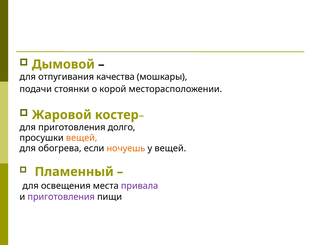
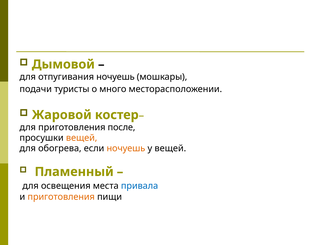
отпугивания качества: качества -> ночуешь (115, 77)
стоянки: стоянки -> туристы (72, 89)
корой: корой -> много (113, 89)
долго: долго -> после (122, 127)
привала colour: purple -> blue (140, 186)
приготовления colour: purple -> orange (61, 196)
